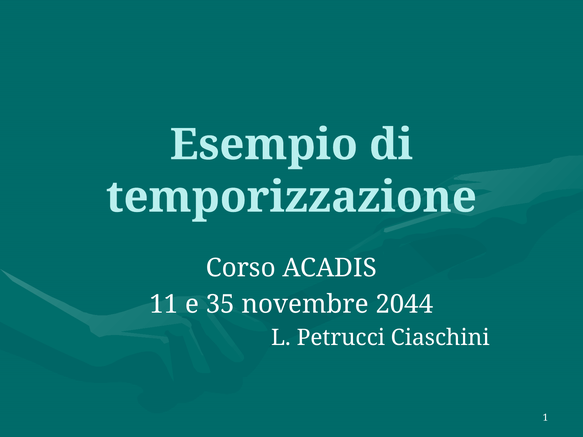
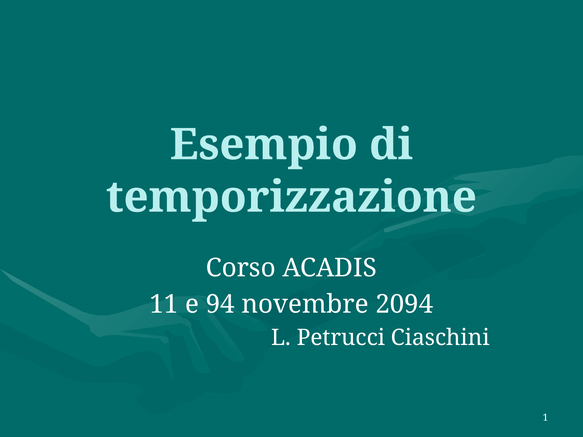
35: 35 -> 94 (220, 304)
2044: 2044 -> 2094 (404, 304)
